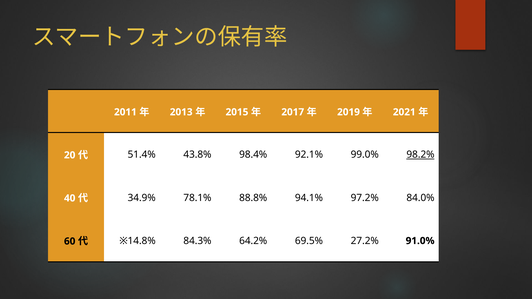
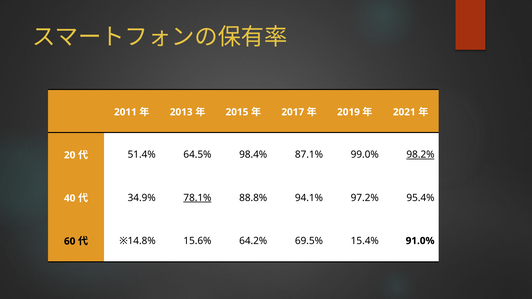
43.8%: 43.8% -> 64.5% (197, 155)
92.1%: 92.1% -> 87.1% (309, 155)
78.1% underline: none -> present (197, 198)
84.0%: 84.0% -> 95.4% (420, 198)
84.3%: 84.3% -> 15.6% (197, 241)
27.2%: 27.2% -> 15.4% (365, 241)
